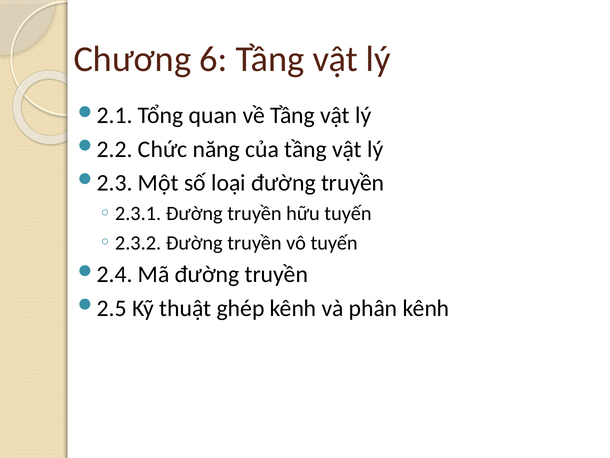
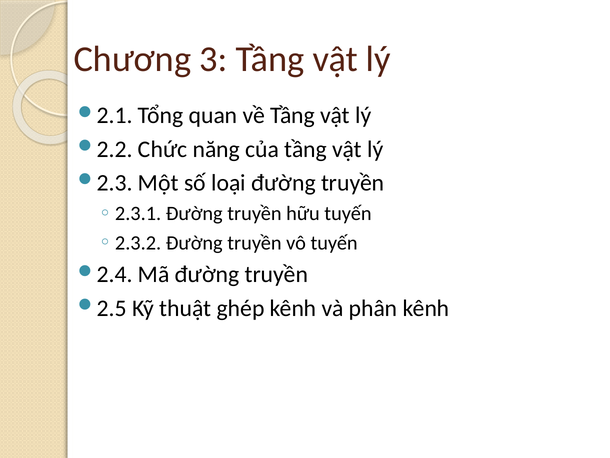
6: 6 -> 3 (214, 59)
